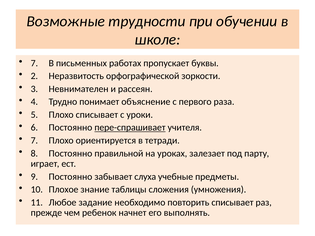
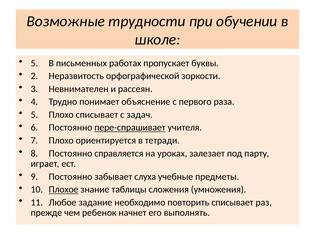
7: 7 -> 5 (34, 63)
уроки: уроки -> задач (140, 115)
правильной: правильной -> справляется (119, 154)
Плохое underline: none -> present (64, 190)
